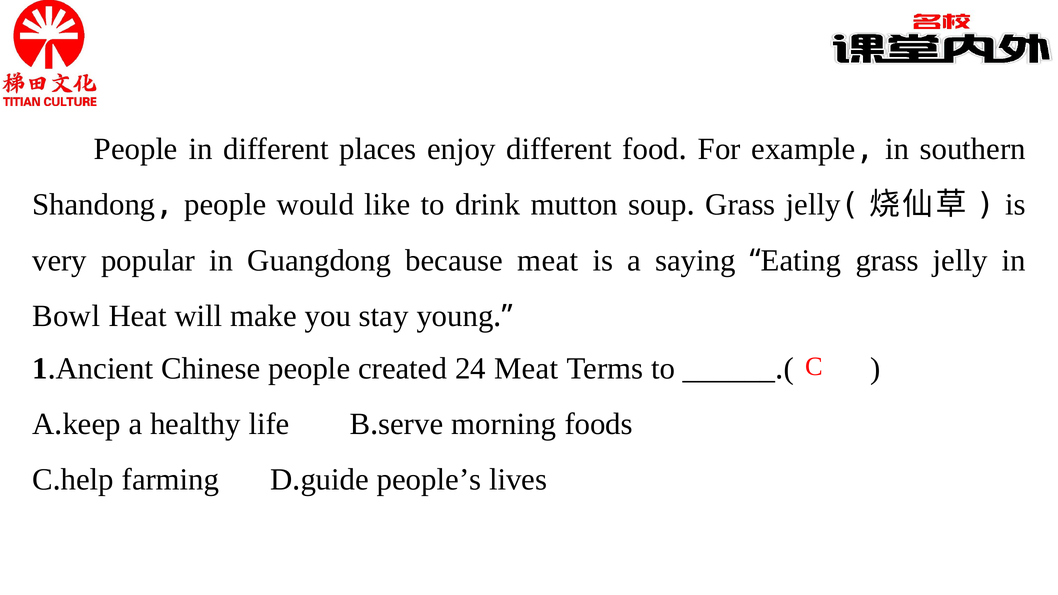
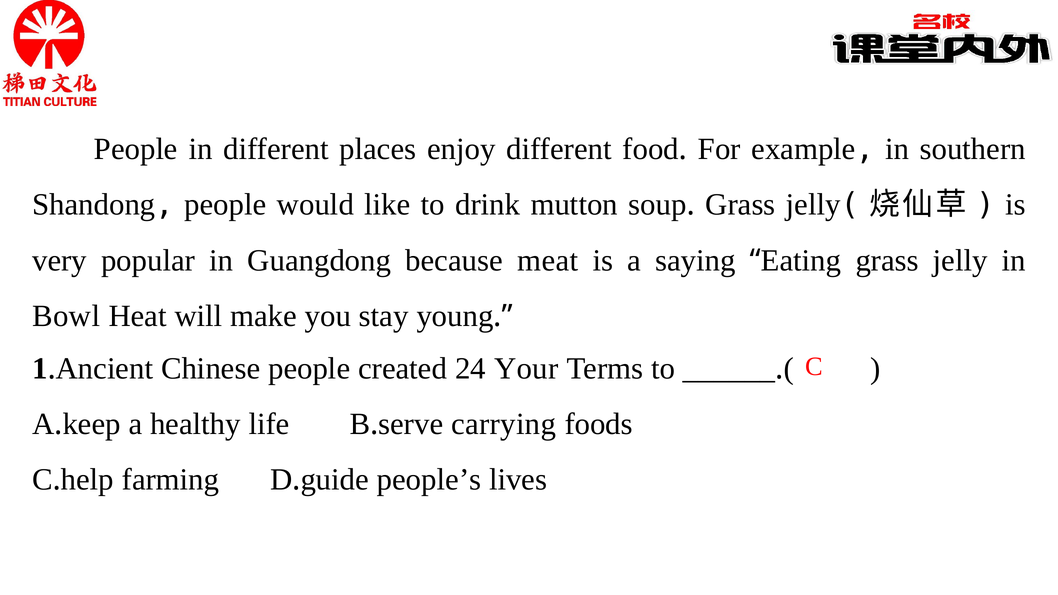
24 Meat: Meat -> Your (526, 369)
morning: morning -> carrying (504, 424)
